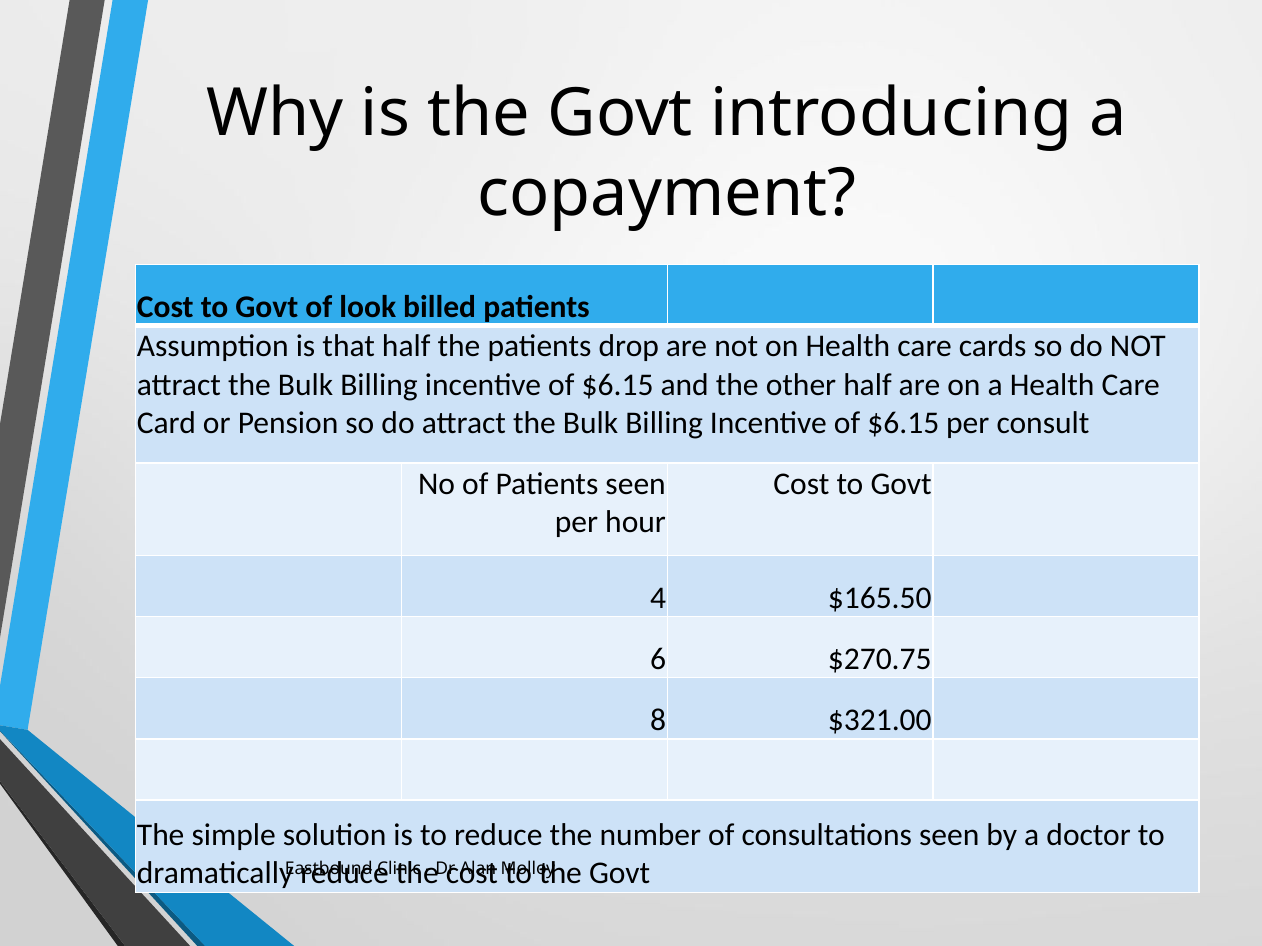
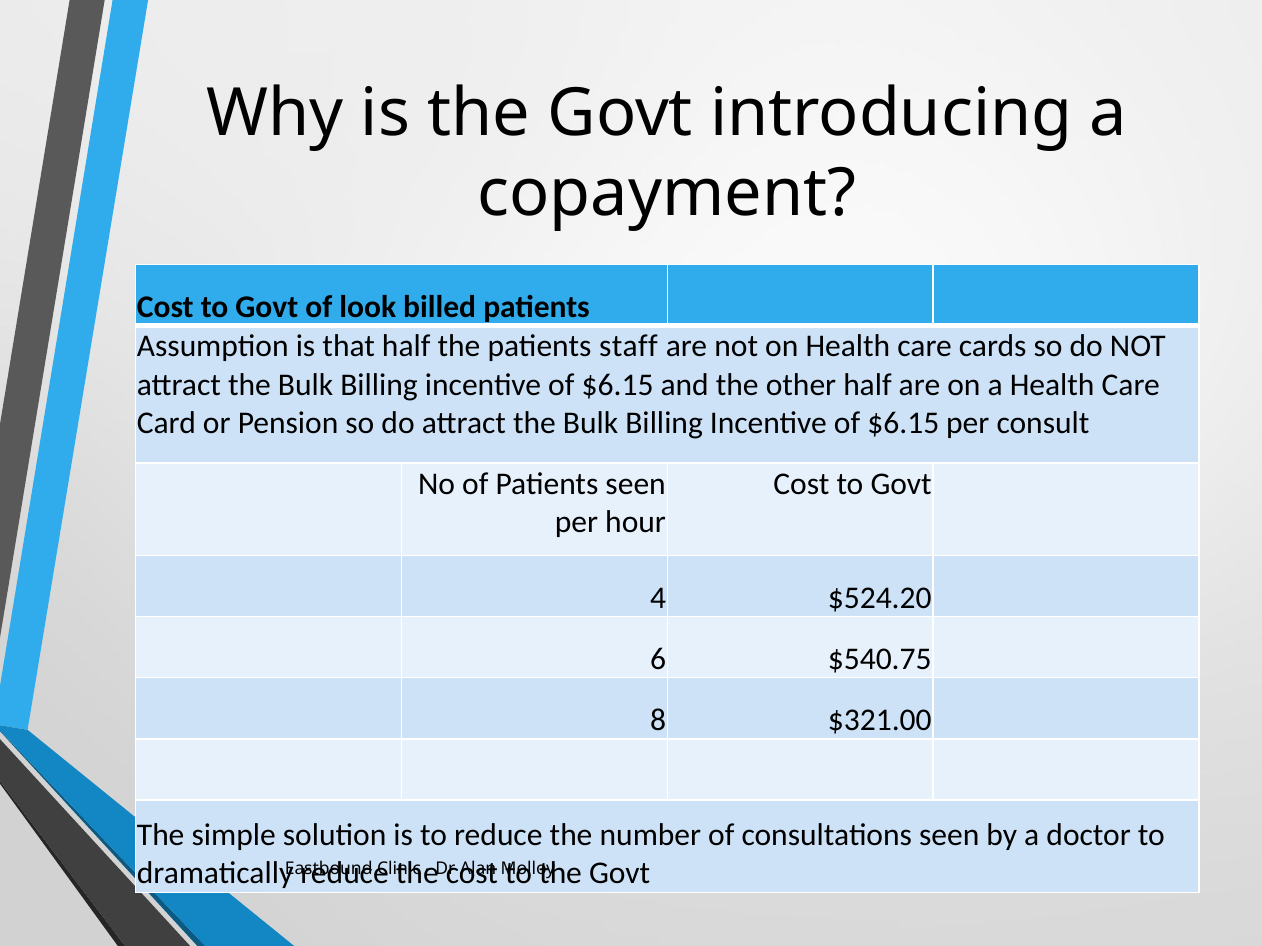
drop: drop -> staff (628, 347)
$165.50: $165.50 -> $524.20 (880, 598)
$270.75: $270.75 -> $540.75 (880, 659)
